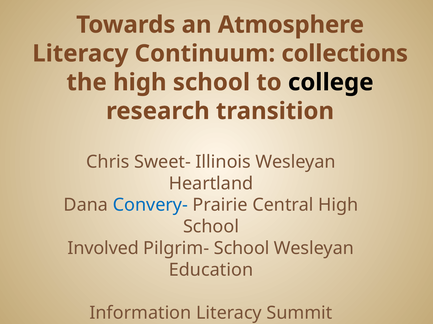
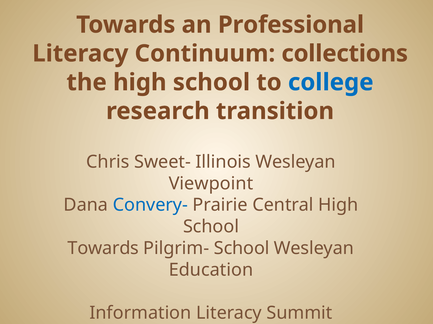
Atmosphere: Atmosphere -> Professional (291, 25)
college colour: black -> blue (331, 83)
Heartland: Heartland -> Viewpoint (211, 184)
Involved: Involved -> Towards (103, 249)
